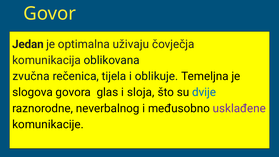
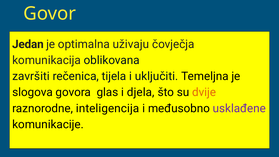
zvučna: zvučna -> završiti (31, 76)
oblikuje: oblikuje -> uključiti (157, 76)
sloja: sloja -> djela (141, 92)
dvije colour: blue -> orange (204, 92)
neverbalnog: neverbalnog -> inteligencija (108, 108)
